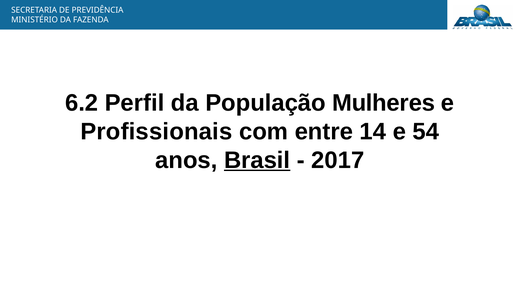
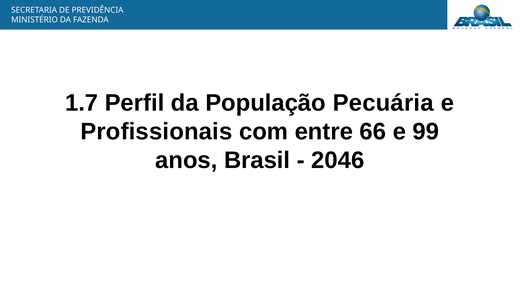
6.2: 6.2 -> 1.7 (82, 103)
Mulheres: Mulheres -> Pecuária (383, 103)
14: 14 -> 66 (373, 131)
54: 54 -> 99 (426, 131)
Brasil underline: present -> none (257, 160)
2017: 2017 -> 2046 (338, 160)
